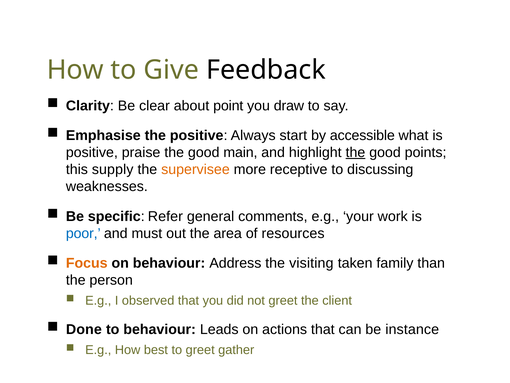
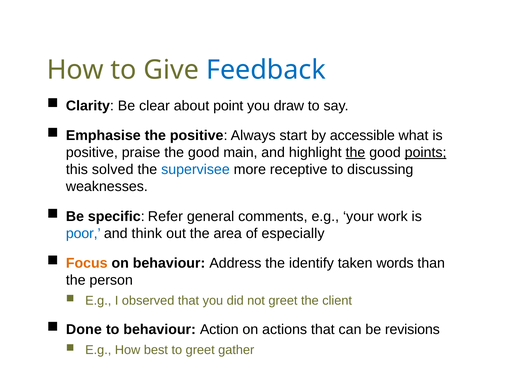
Feedback colour: black -> blue (266, 70)
points underline: none -> present (426, 152)
supply: supply -> solved (113, 169)
supervisee colour: orange -> blue (195, 169)
must: must -> think (147, 233)
resources: resources -> especially (293, 233)
visiting: visiting -> identify (311, 263)
family: family -> words (395, 263)
Leads: Leads -> Action (219, 329)
instance: instance -> revisions (412, 329)
